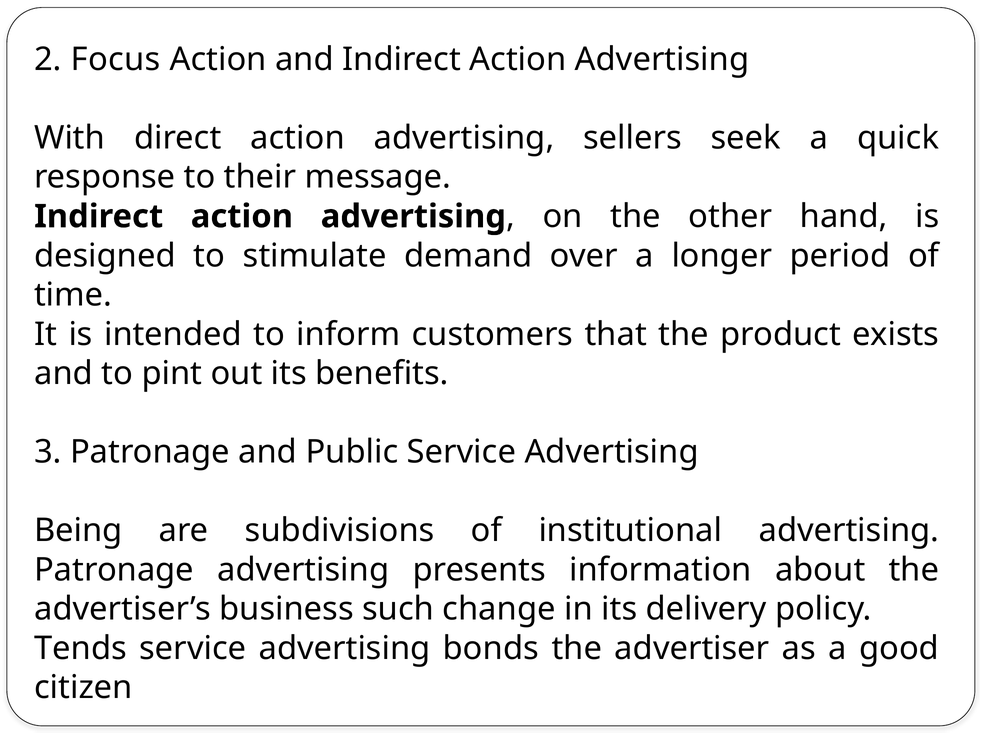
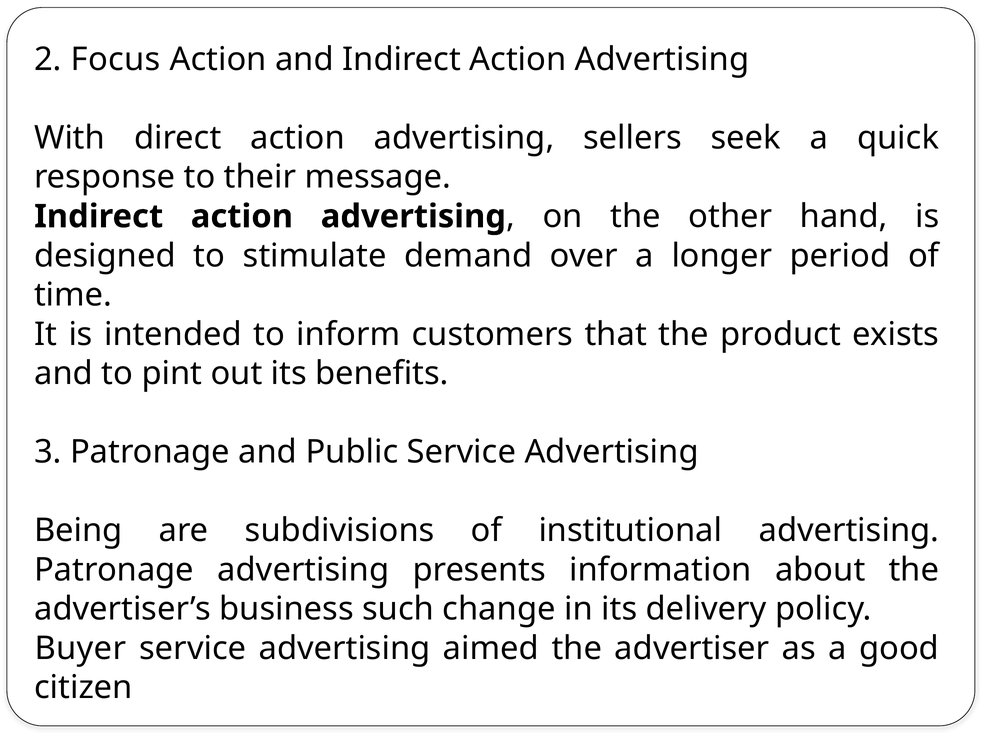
Tends: Tends -> Buyer (80, 649)
bonds: bonds -> aimed (491, 649)
